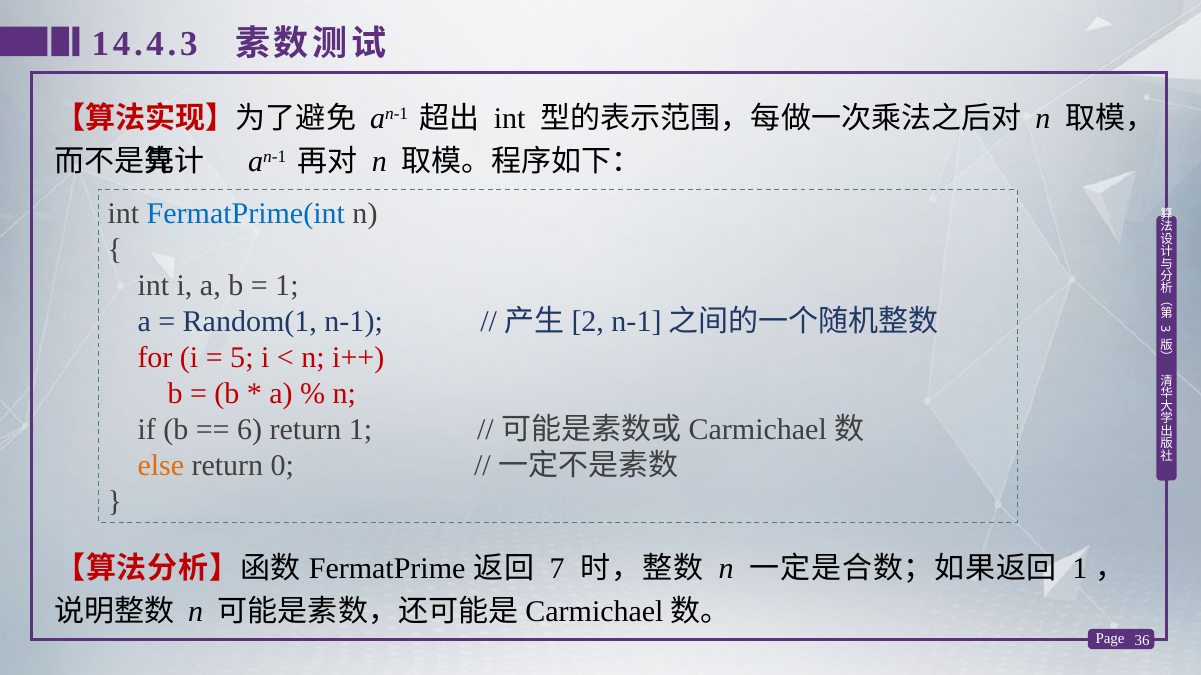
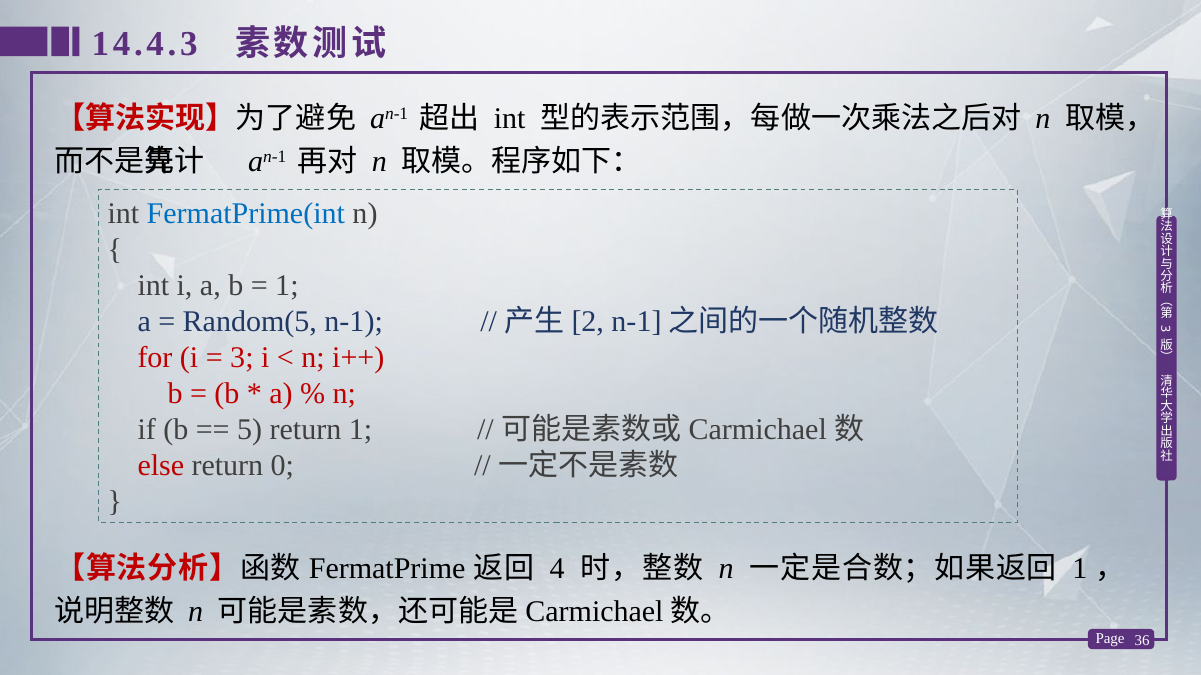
Random(1: Random(1 -> Random(5 (250, 322)
5: 5 -> 3 (242, 358)
6: 6 -> 5 (250, 430)
else colour: orange -> red (161, 466)
7: 7 -> 4 (557, 569)
